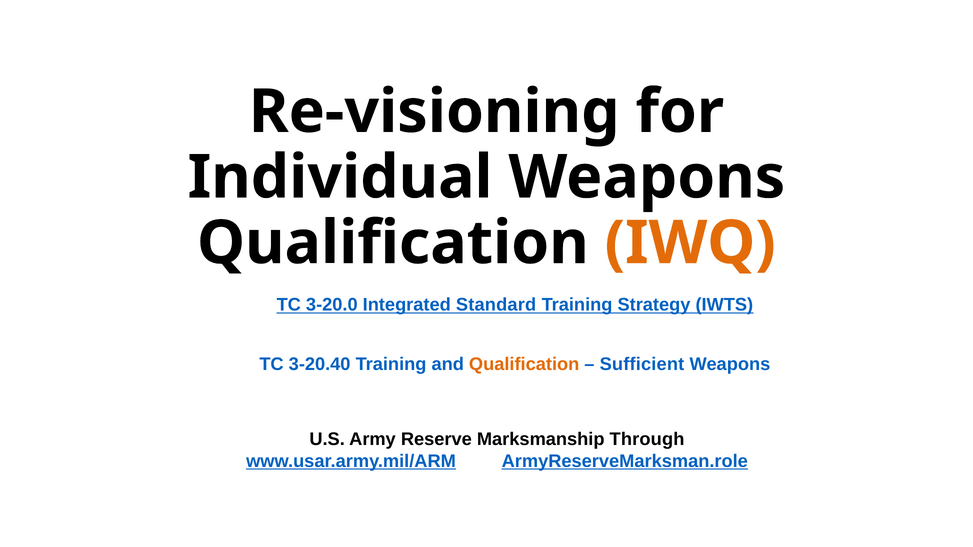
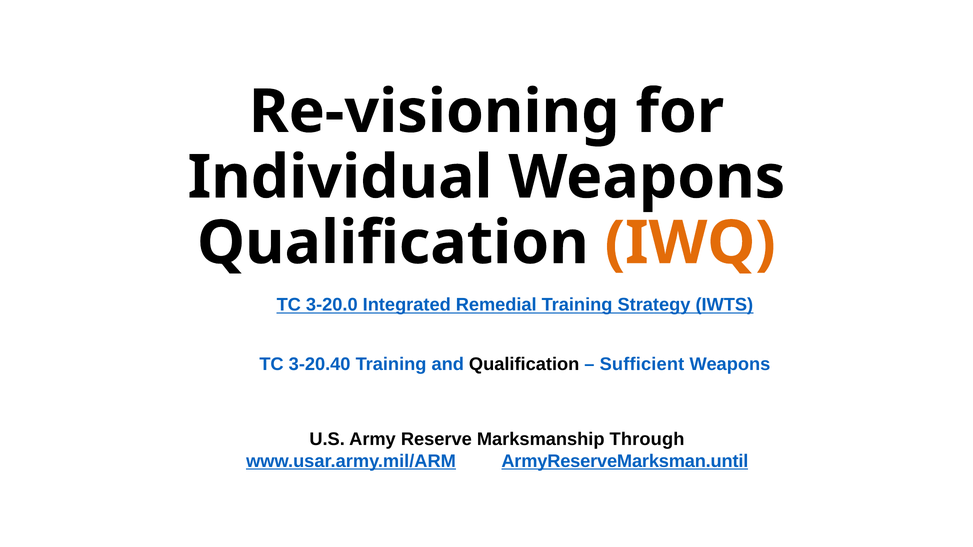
Standard: Standard -> Remedial (496, 305)
Qualification colour: orange -> black (524, 365)
ArmyReserveMarksman.role: ArmyReserveMarksman.role -> ArmyReserveMarksman.until (625, 461)
